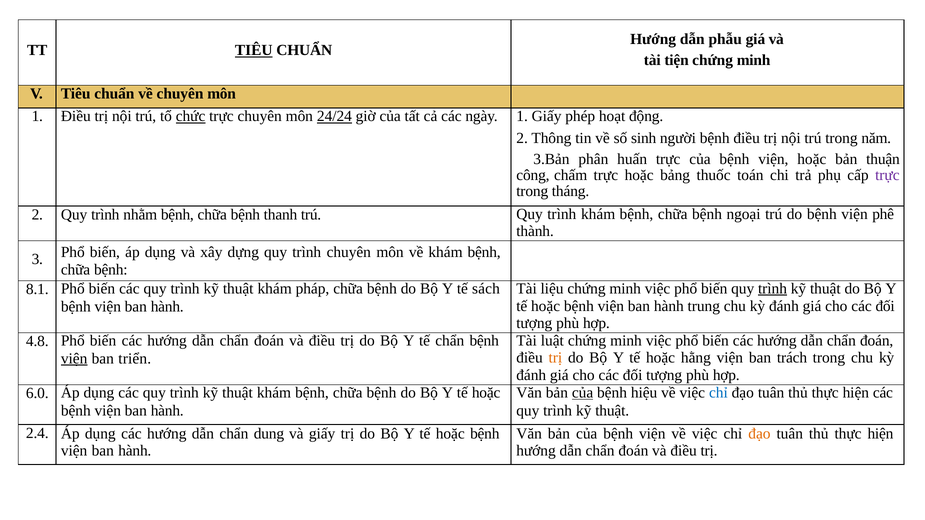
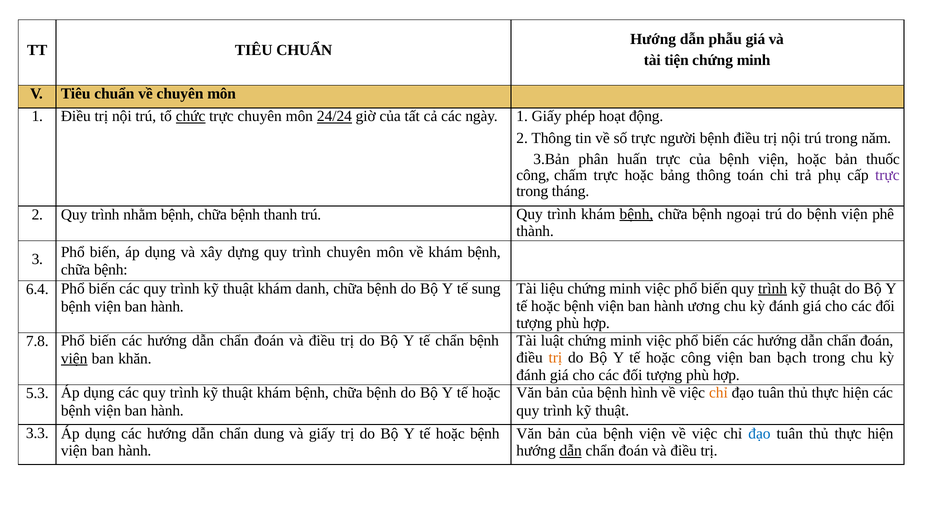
TIÊU underline: present -> none (254, 50)
số sinh: sinh -> trực (644, 138)
thuận: thuận -> thuốc (883, 159)
thuốc: thuốc -> thông (714, 175)
bệnh underline: none -> present (636, 214)
8.1: 8.1 -> 6.4 (37, 289)
pháp: pháp -> danh (312, 289)
sách: sách -> sung (486, 289)
trung: trung -> ương (704, 306)
4.8: 4.8 -> 7.8 (37, 341)
hoặc hằng: hằng -> công (696, 358)
trách: trách -> bạch (792, 358)
triển: triển -> khăn (135, 359)
của underline: present -> none (583, 393)
hiệu: hiệu -> hình (644, 393)
chỉ colour: blue -> orange (718, 393)
6.0: 6.0 -> 5.3 (37, 393)
2.4: 2.4 -> 3.3 (37, 433)
đạo colour: orange -> blue (759, 434)
dẫn underline: none -> present (571, 451)
